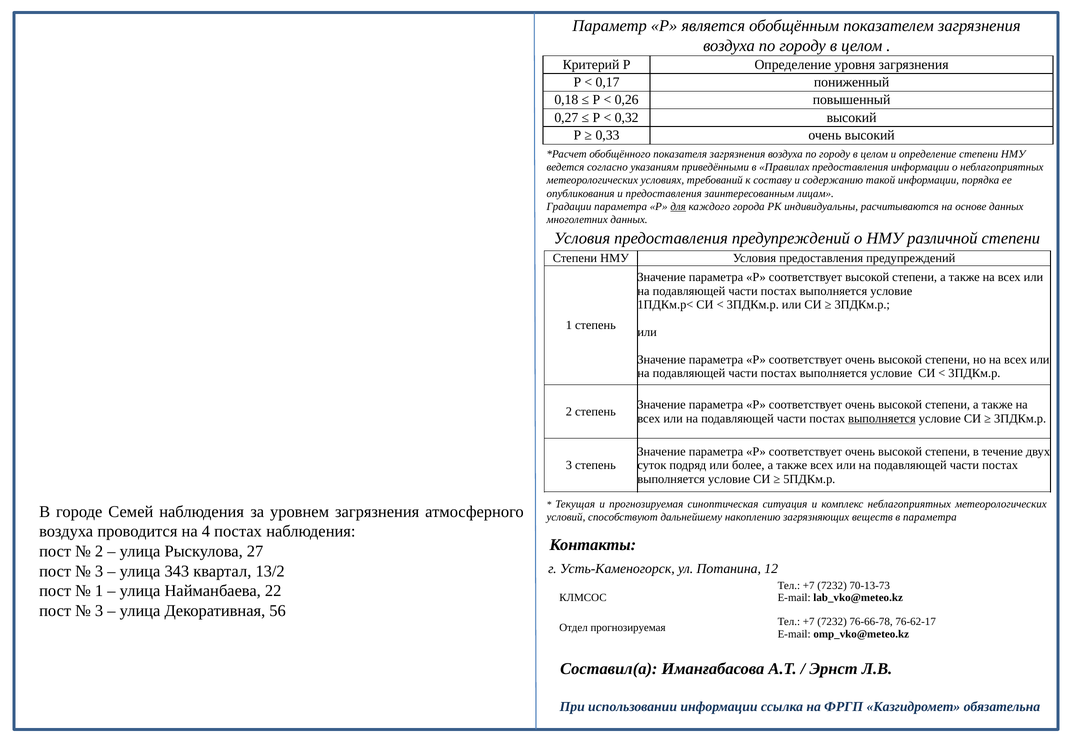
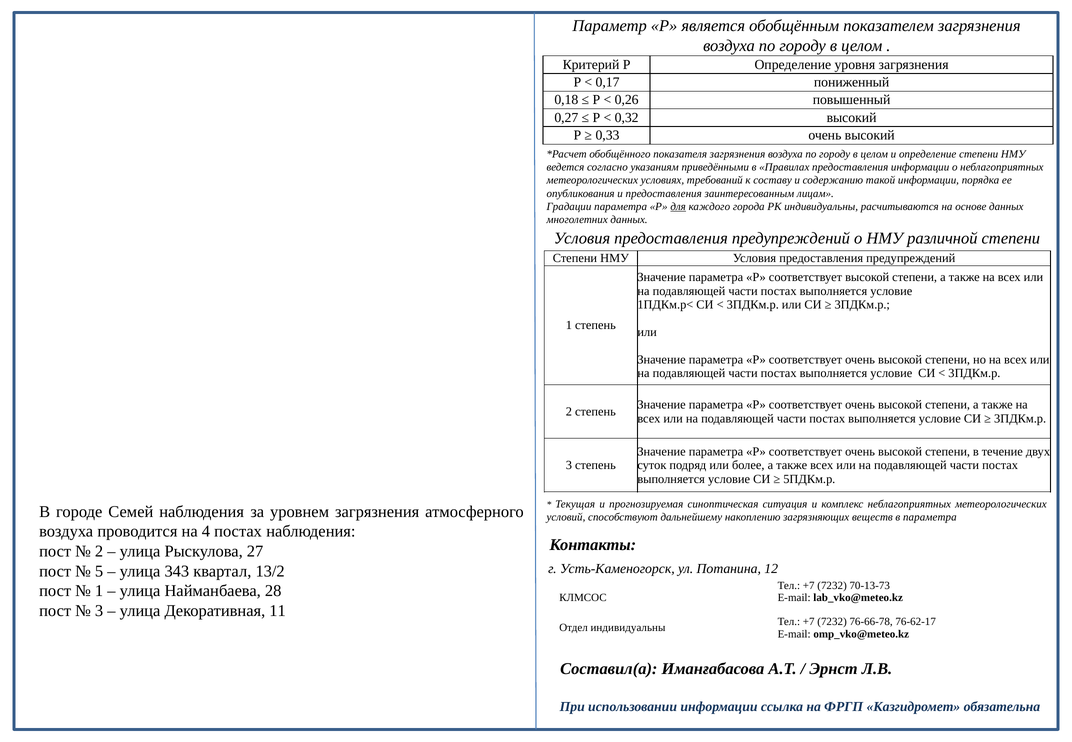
выполняется underline: present -> none (882, 419)
3: 3 -> 5 (99, 571)
22: 22 -> 28 (273, 591)
56: 56 -> 11 (278, 611)
Отдел прогнозируемая: прогнозируемая -> индивидуальны (628, 628)
